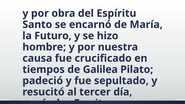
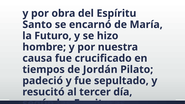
Galilea: Galilea -> Jordán (100, 70)
